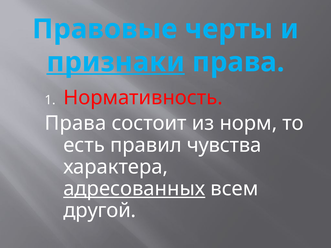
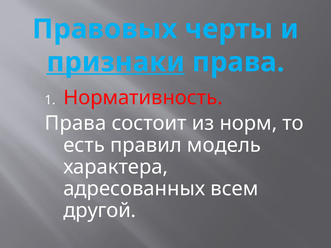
Правовые: Правовые -> Правовых (105, 29)
чувства: чувства -> модель (224, 145)
адресованных underline: present -> none (134, 189)
